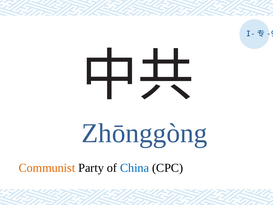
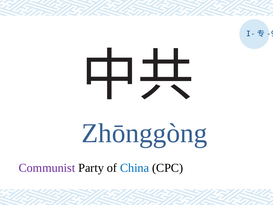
Communist colour: orange -> purple (47, 168)
